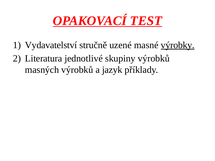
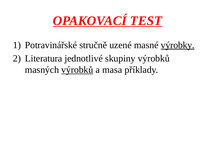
Vydavatelství: Vydavatelství -> Potravinářské (51, 45)
výrobků underline: none -> present (77, 70)
jazyk: jazyk -> masa (112, 70)
